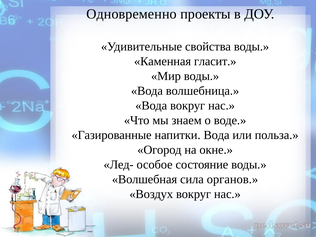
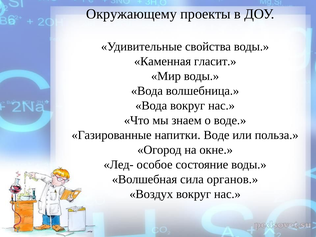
Одновременно: Одновременно -> Окружающему (132, 14)
напитки Вода: Вода -> Воде (217, 135)
